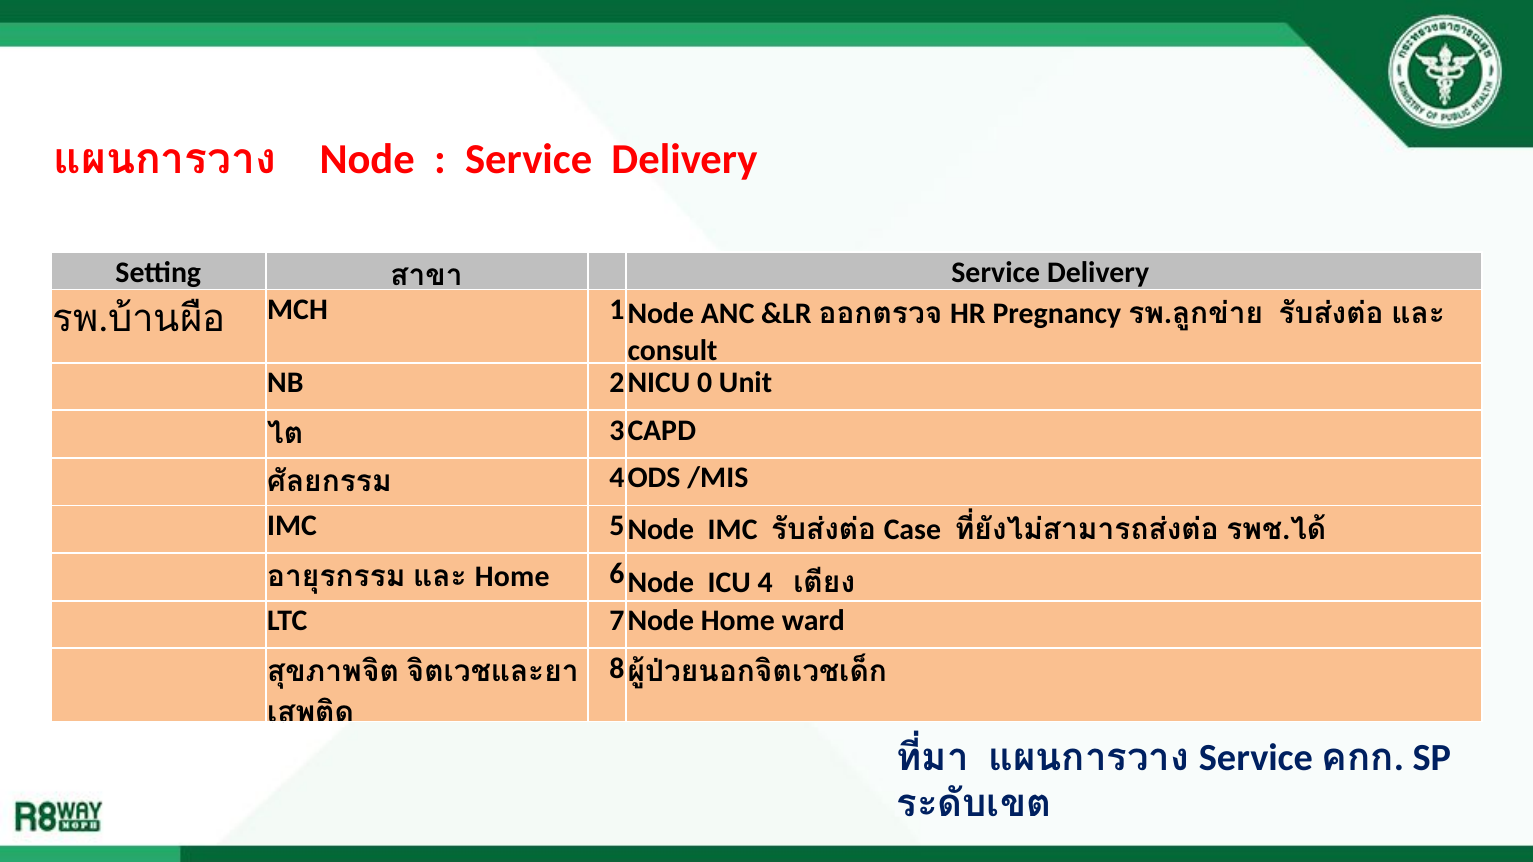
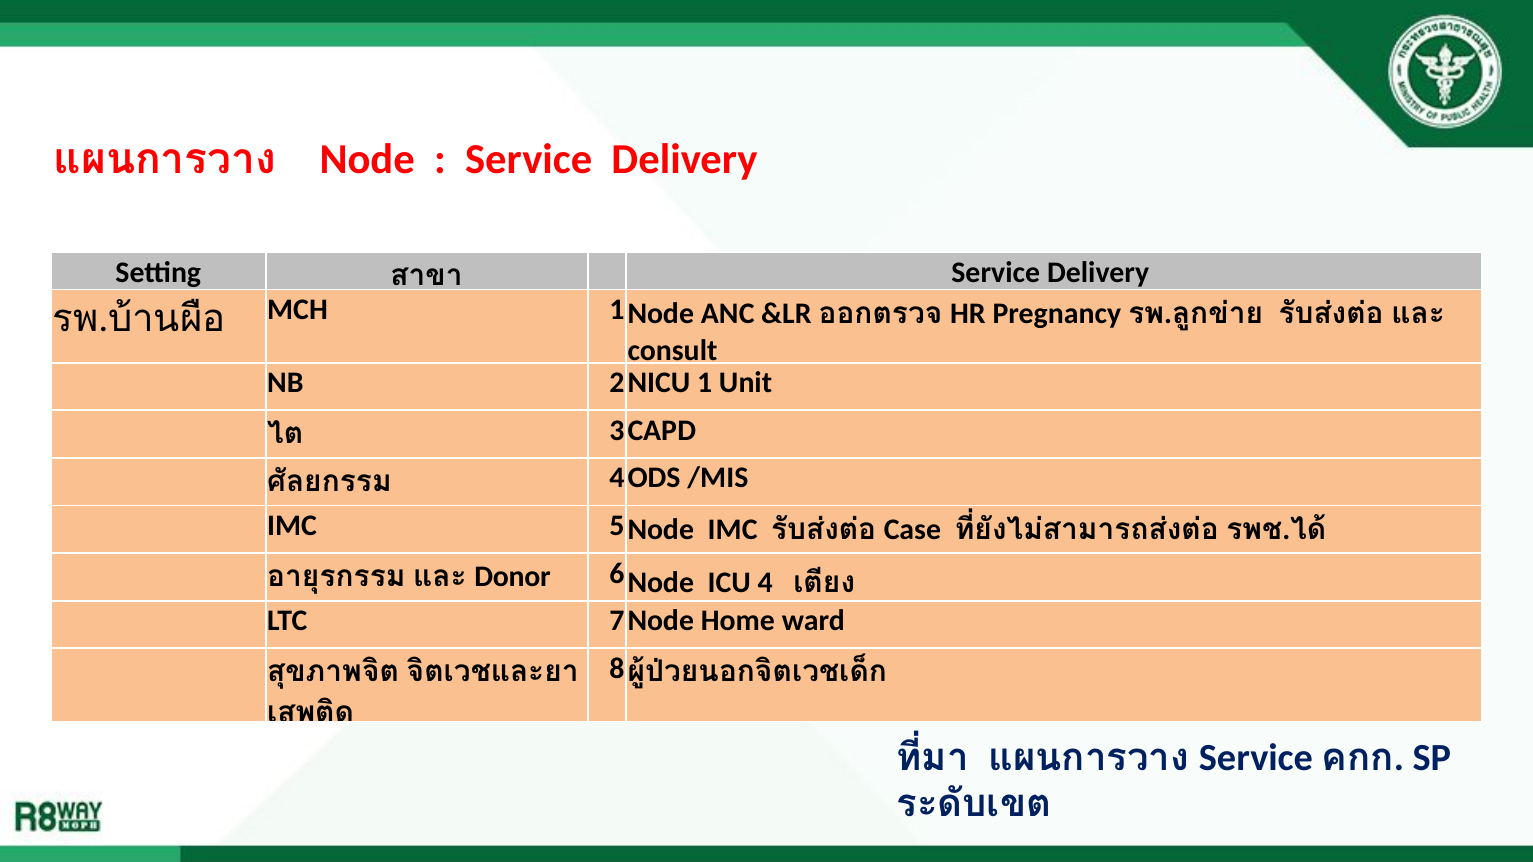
0: 0 -> 1 (705, 383)
Home: Home -> Donor (513, 577)
